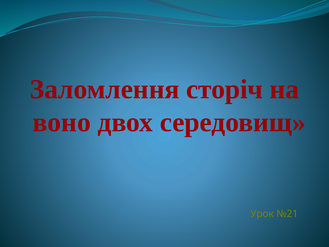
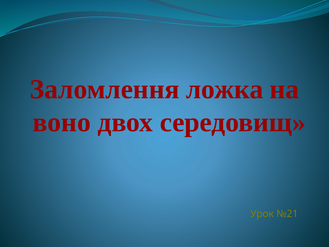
сторіч: сторіч -> ложка (225, 89)
